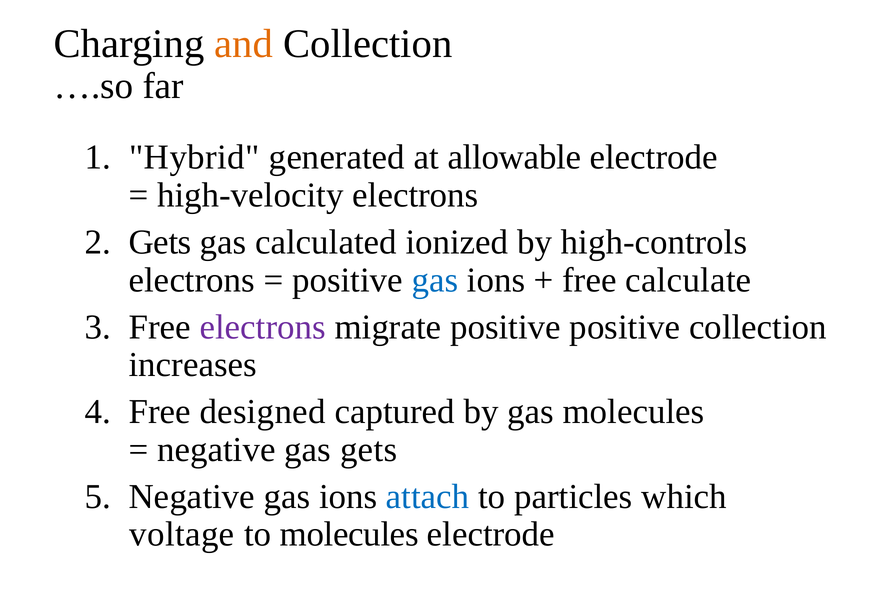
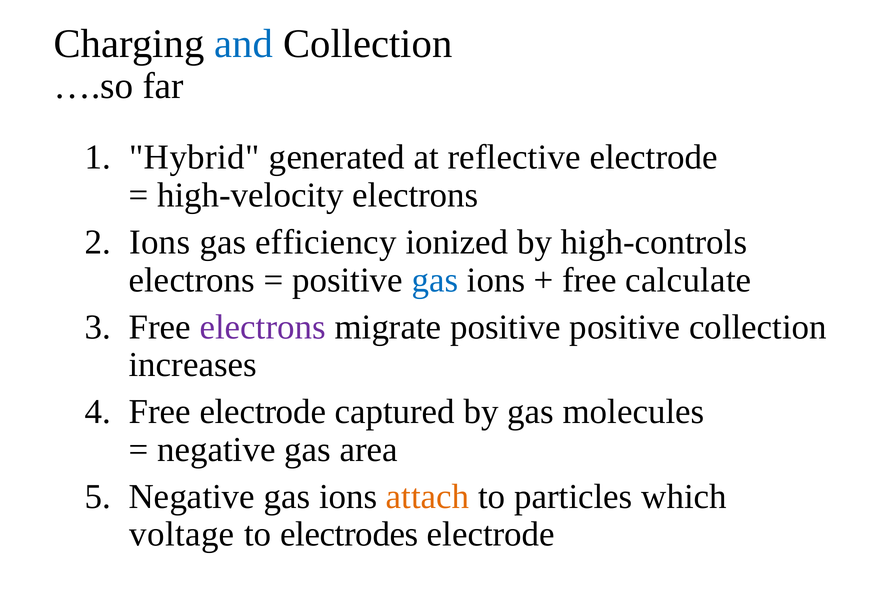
and colour: orange -> blue (244, 44)
allowable: allowable -> reflective (514, 157)
Gets: Gets -> Ions (160, 242)
calculated: calculated -> efficiency (326, 242)
Free designed: designed -> electrode (263, 412)
gas gets: gets -> area (369, 450)
attach colour: blue -> orange (428, 497)
to molecules: molecules -> electrodes (349, 534)
